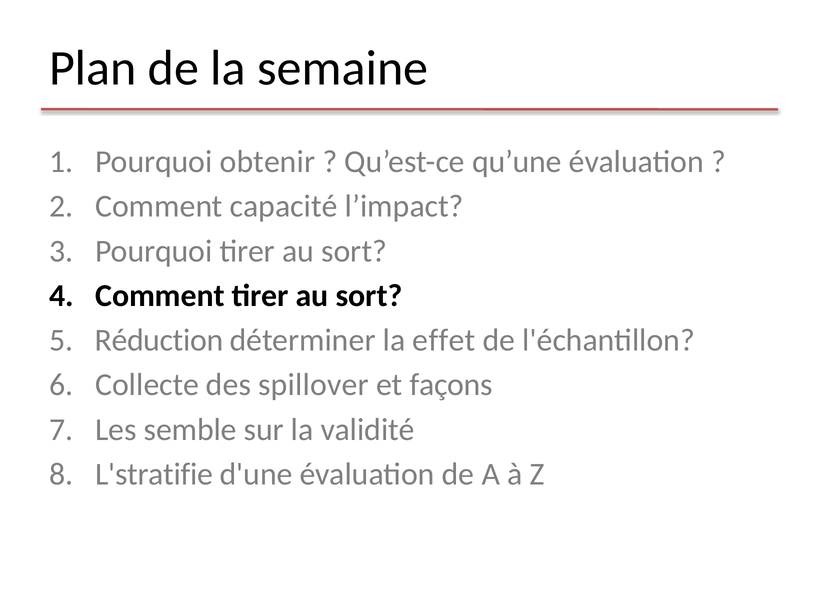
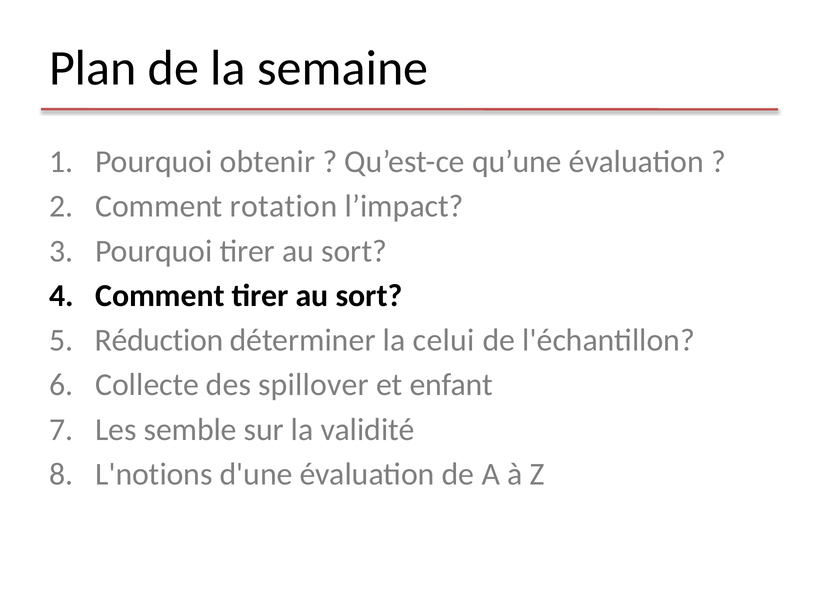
capacité: capacité -> rotation (284, 207)
effet: effet -> celui (444, 340)
façons: façons -> enfant (451, 385)
L'stratifie: L'stratifie -> L'notions (154, 474)
